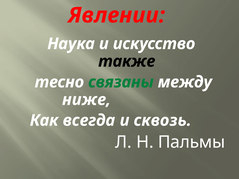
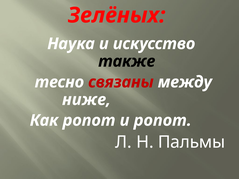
Явлении: Явлении -> Зелёных (117, 15)
связаны colour: green -> red (121, 82)
Как всегда: всегда -> ропот (89, 121)
и сквозь: сквозь -> ропот (163, 121)
